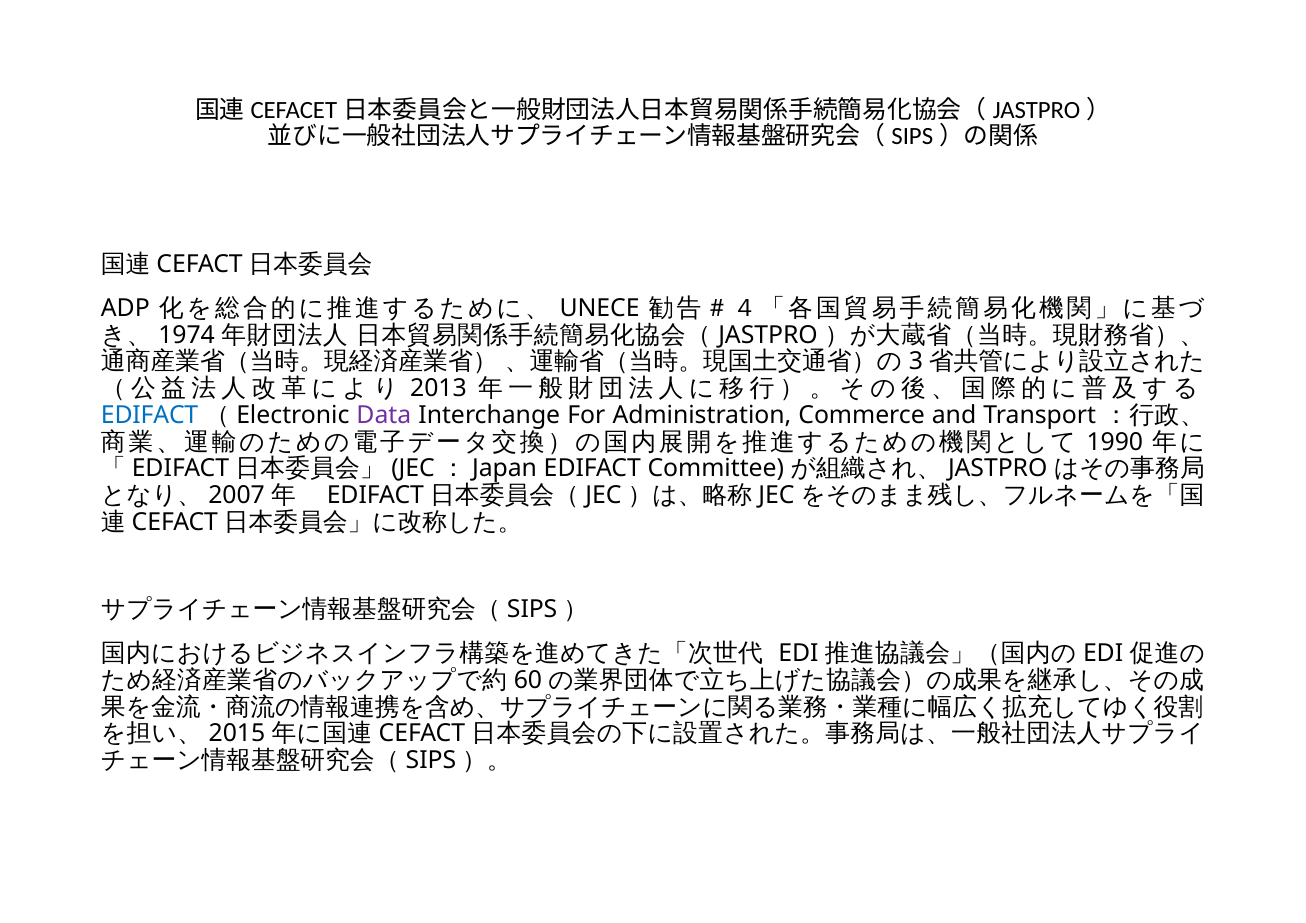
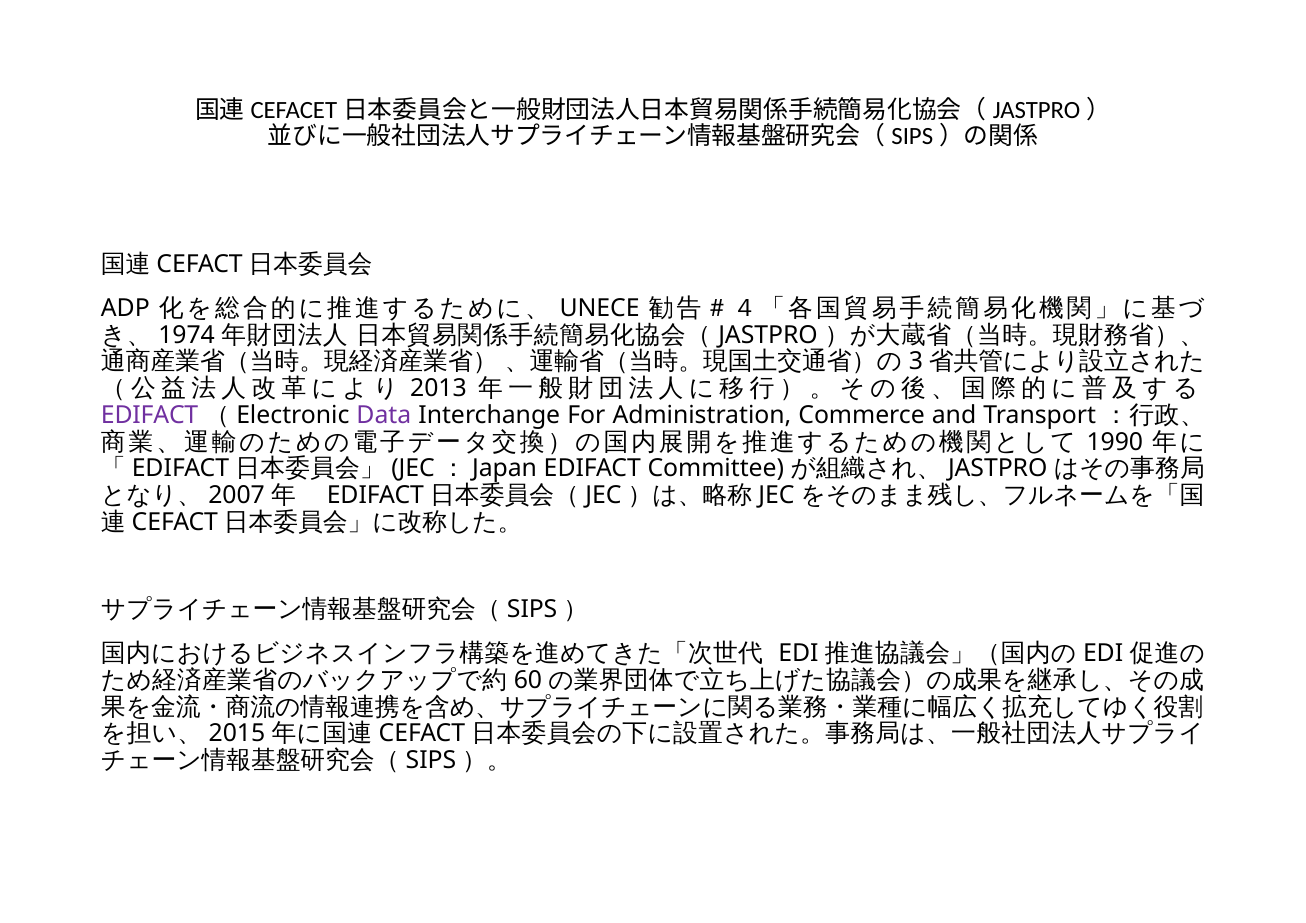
EDIFACT colour: blue -> purple (150, 415)
